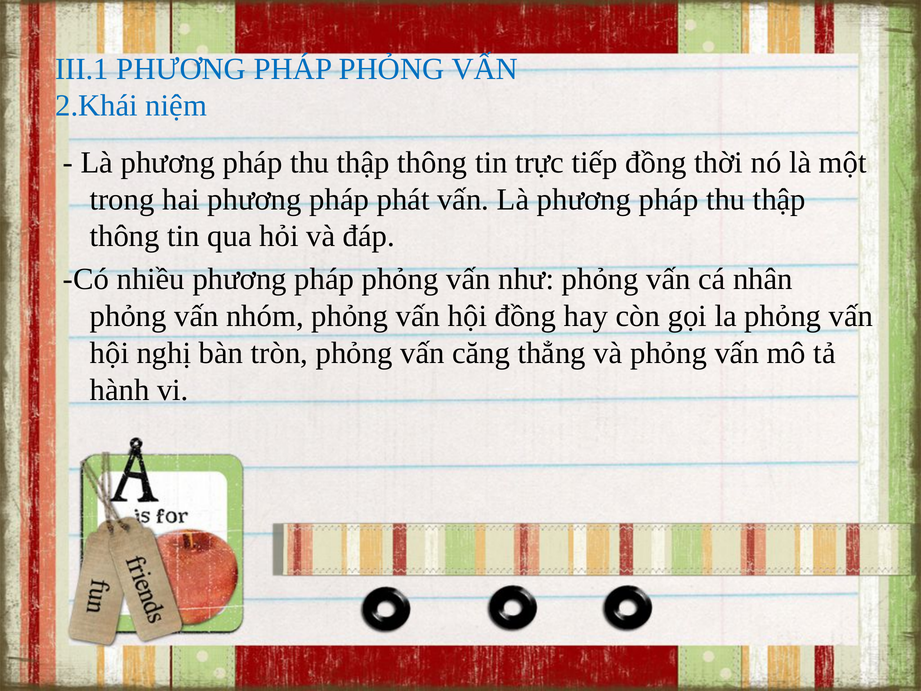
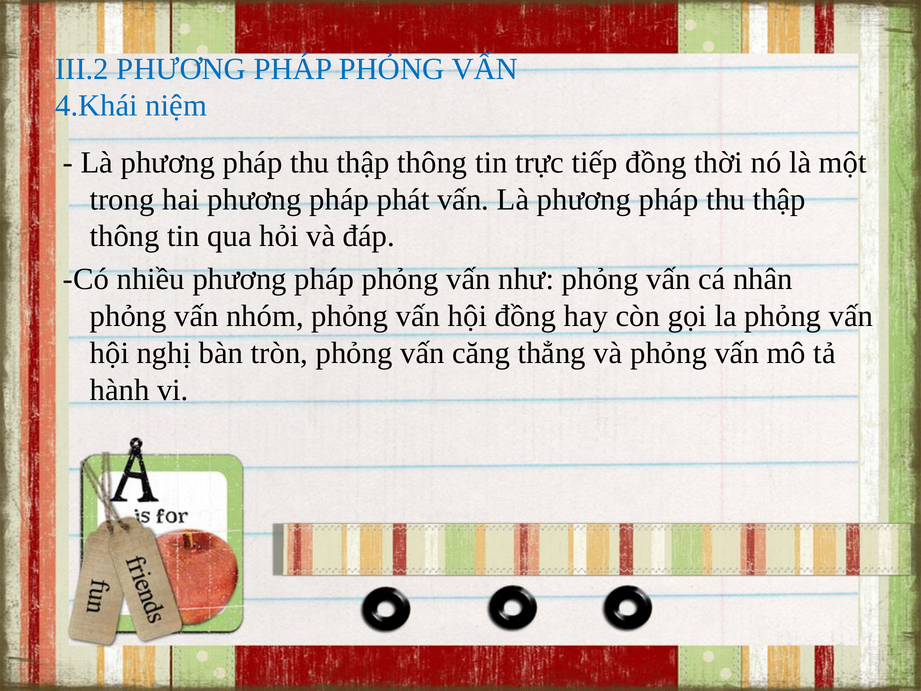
III.1: III.1 -> III.2 (82, 69)
2.Khái: 2.Khái -> 4.Khái (97, 106)
